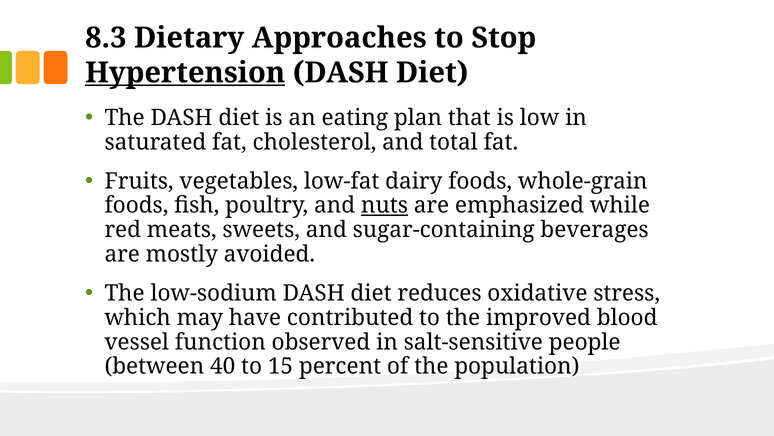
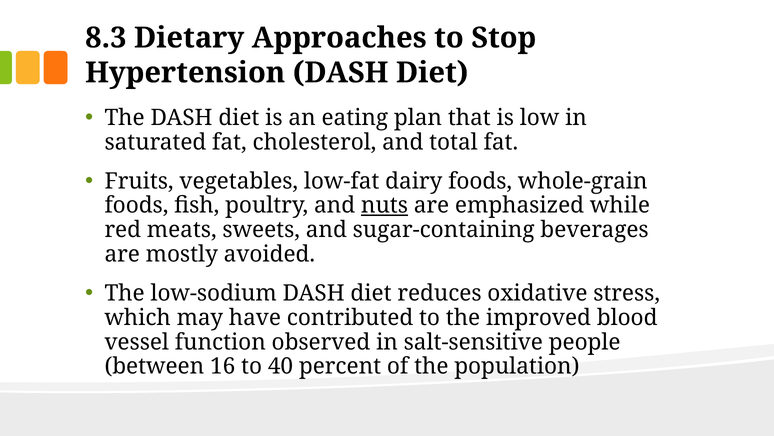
Hypertension underline: present -> none (185, 73)
40: 40 -> 16 (223, 366)
15: 15 -> 40 (280, 366)
